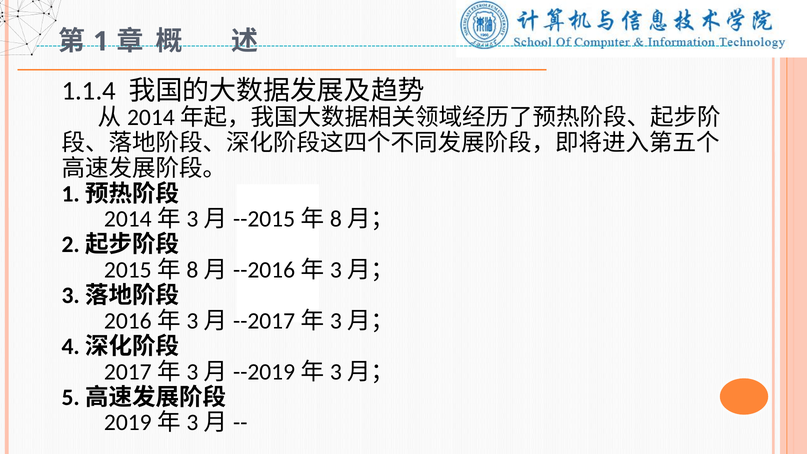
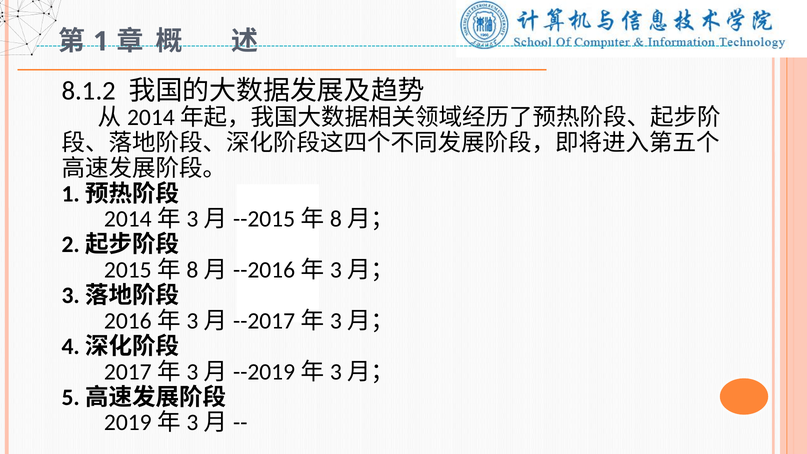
1.1.4: 1.1.4 -> 8.1.2 (89, 91)
